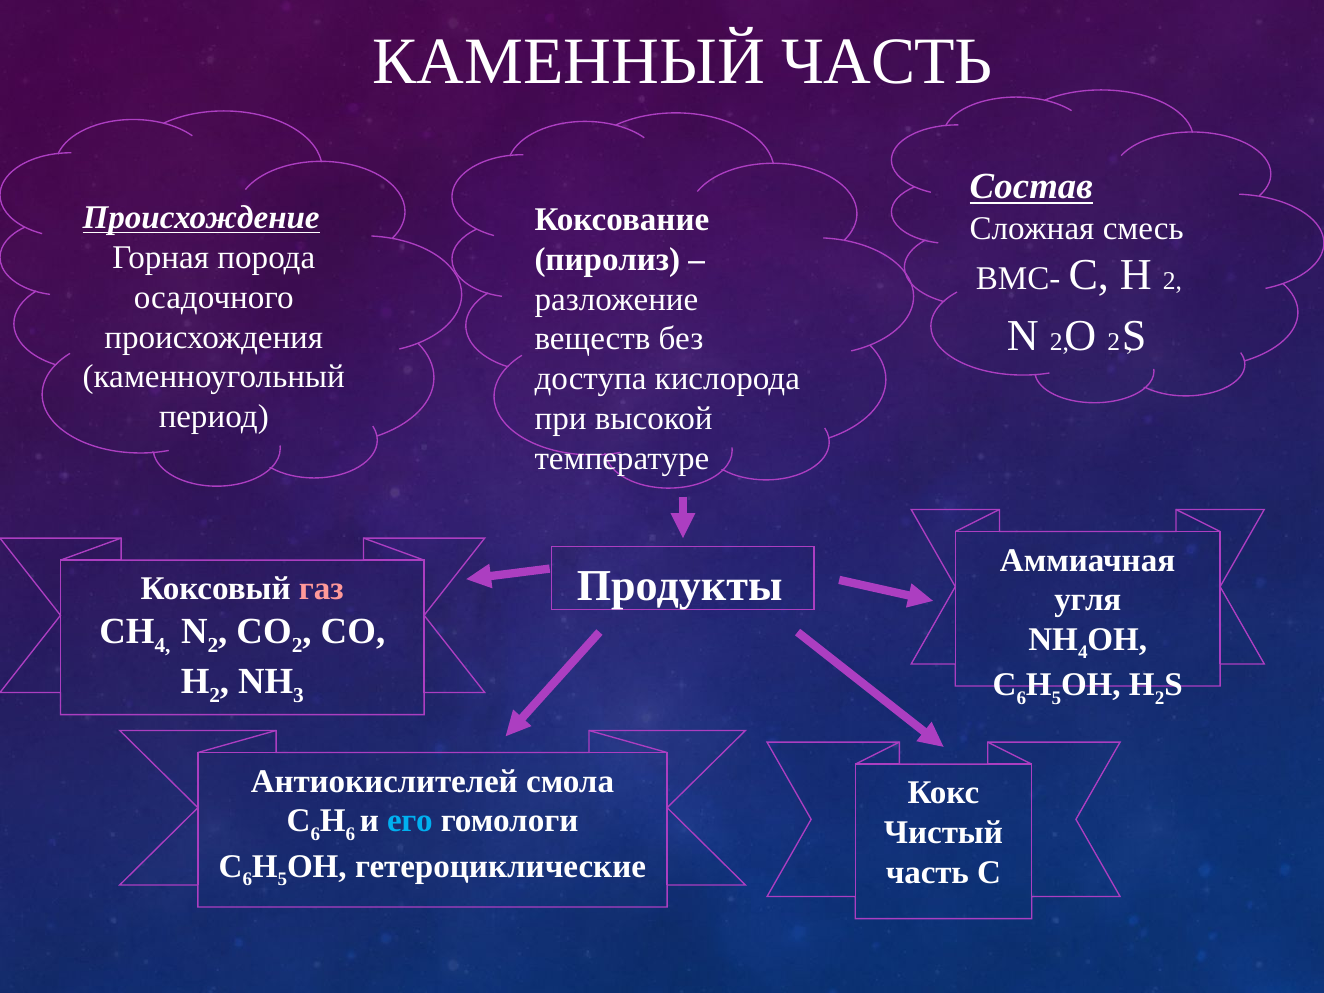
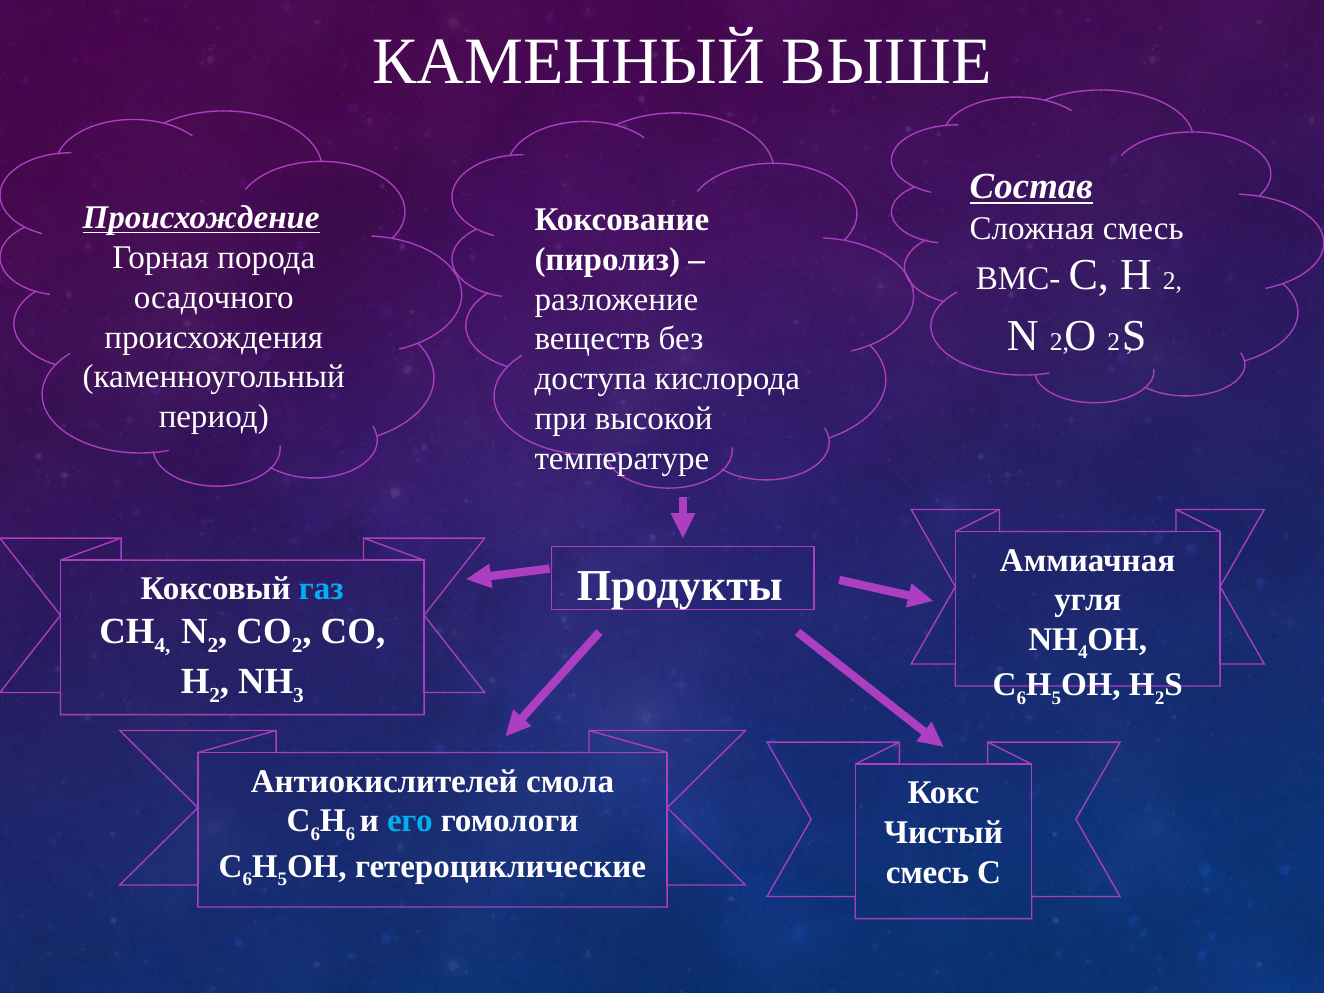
КАМЕННЫЙ ЧАСТЬ: ЧАСТЬ -> ВЫШЕ (887, 62)
газ colour: pink -> light blue (321, 589)
часть: часть -> смесь (927, 872)
